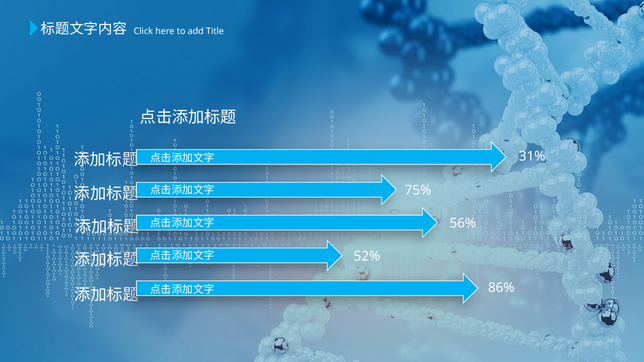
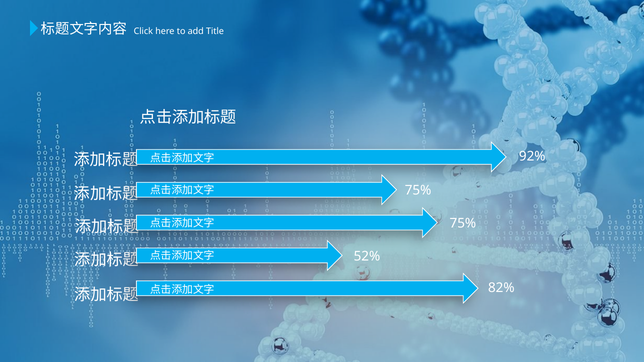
31%: 31% -> 92% (532, 156)
56%: 56% -> 75% (463, 223)
86%: 86% -> 82% (501, 288)
